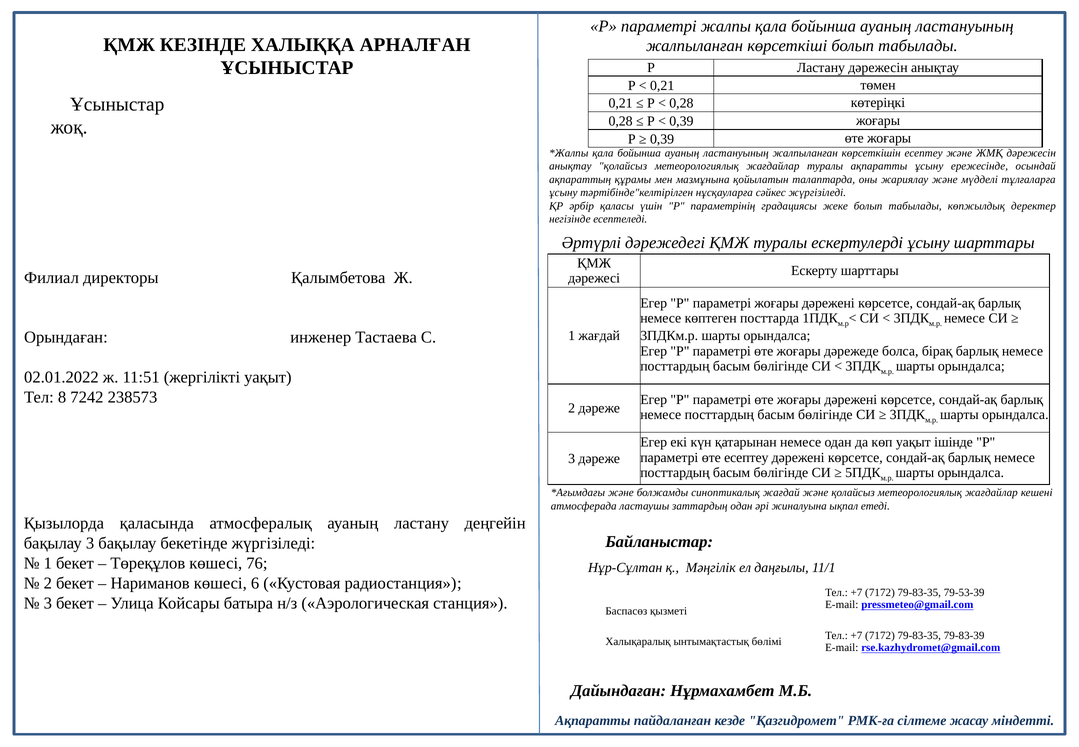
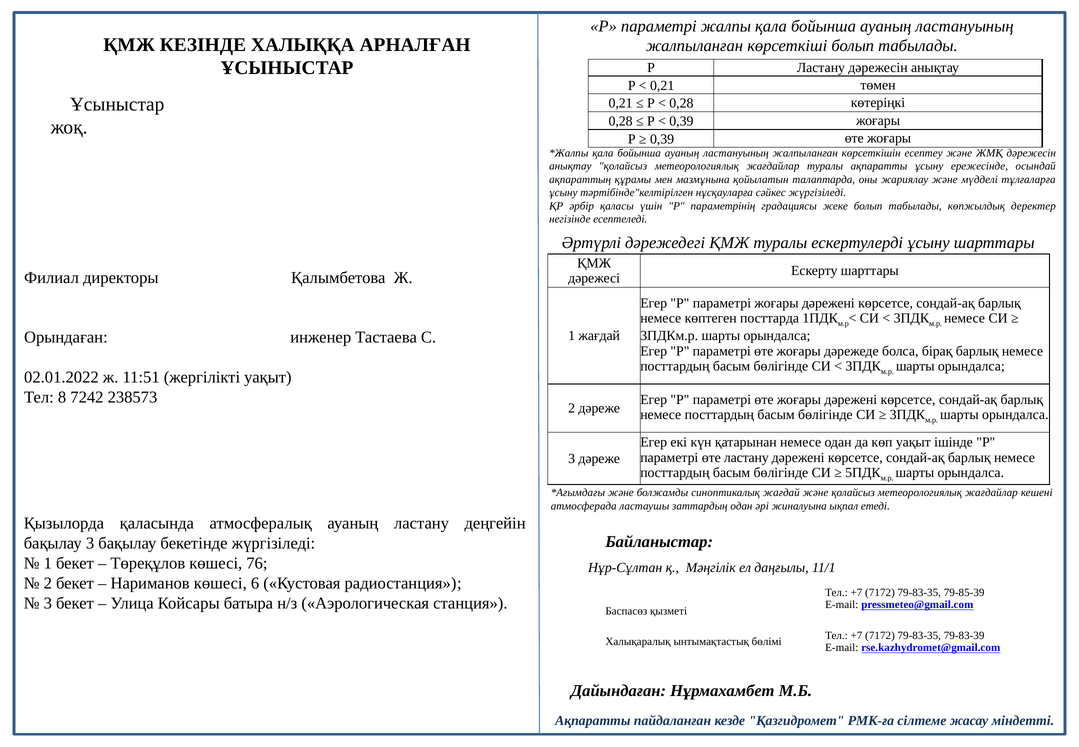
өте есептеу: есептеу -> ластану (746, 457)
79-53-39: 79-53-39 -> 79-85-39 (964, 592)
